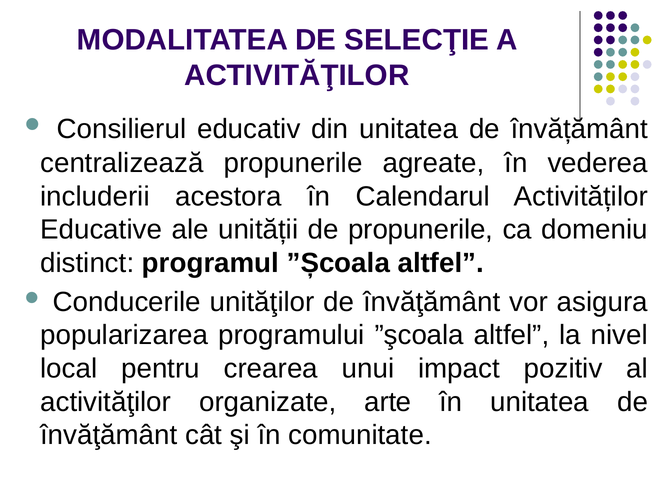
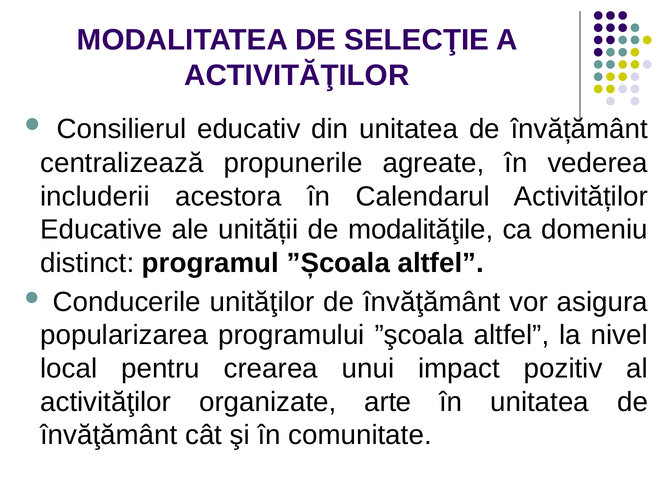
de propunerile: propunerile -> modalităţile (421, 229)
